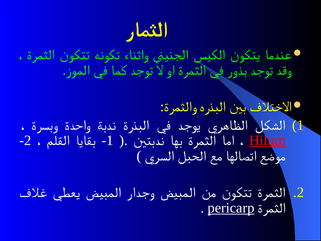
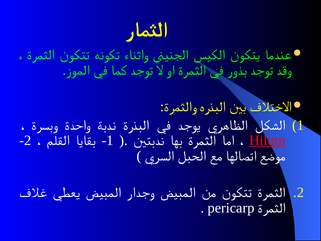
pericarp underline: present -> none (231, 208)
